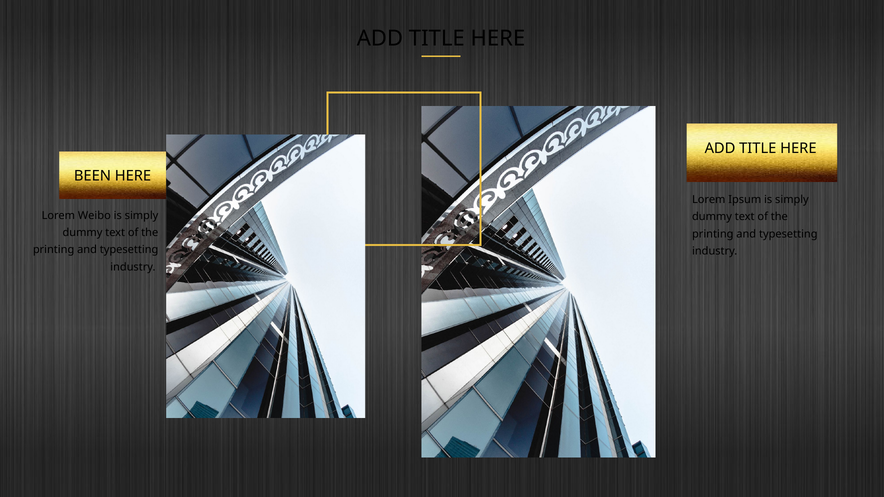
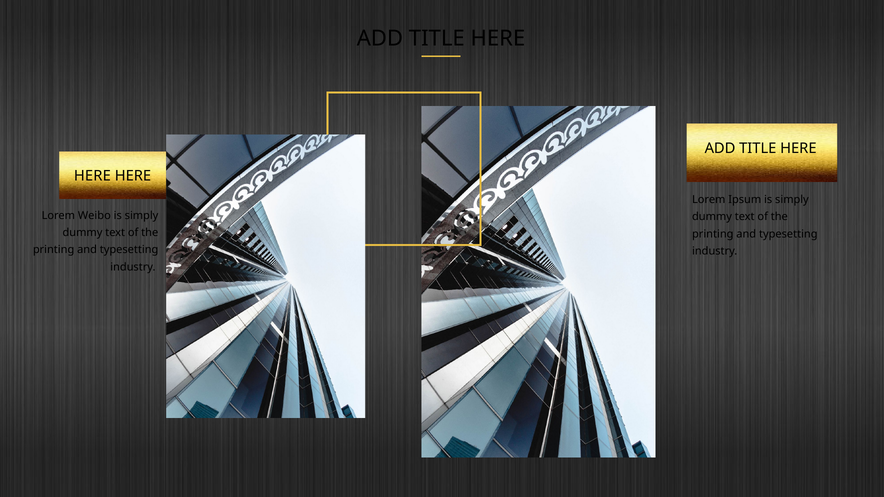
BEEN: BEEN -> HERE (92, 176)
